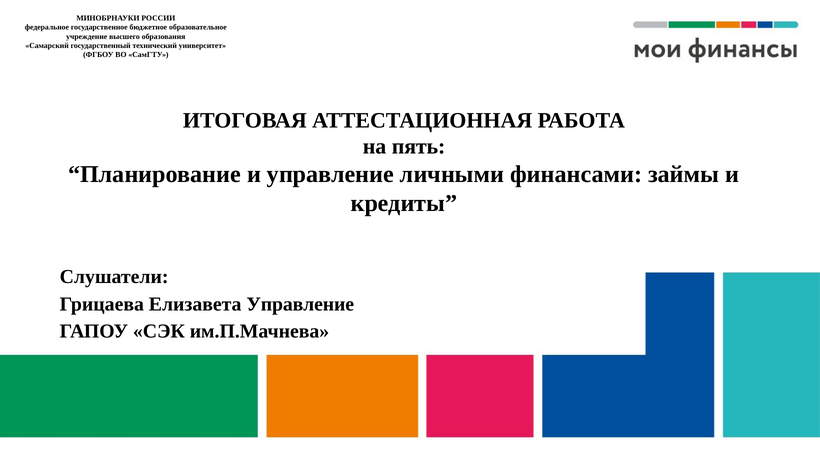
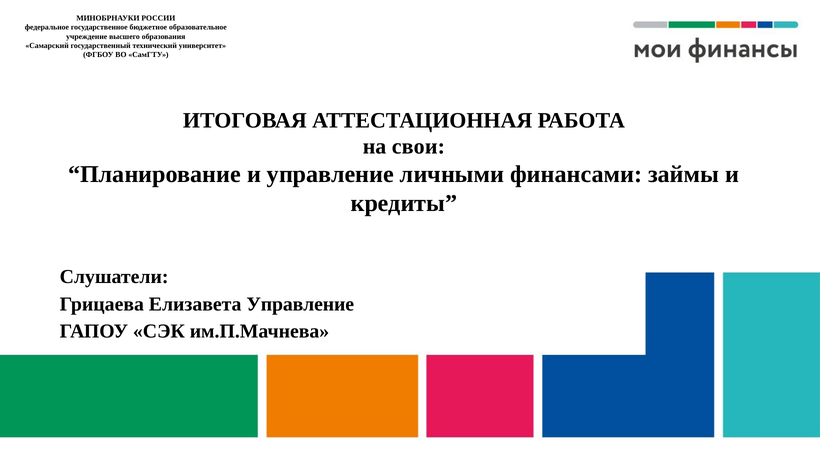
пять: пять -> свои (418, 147)
